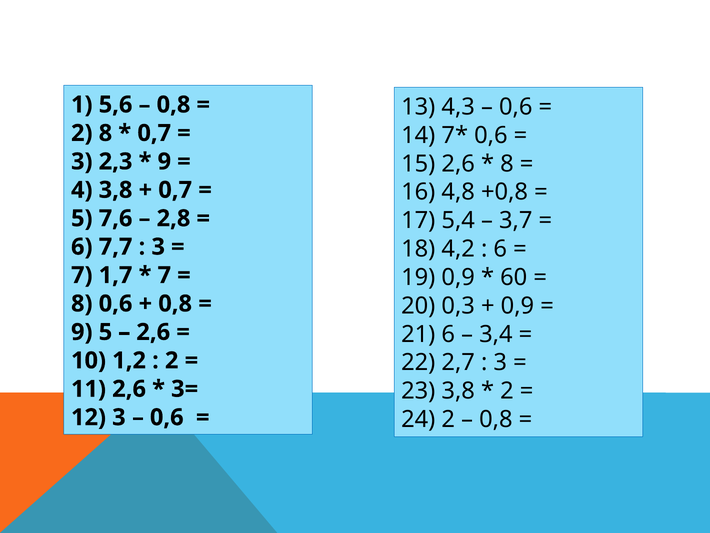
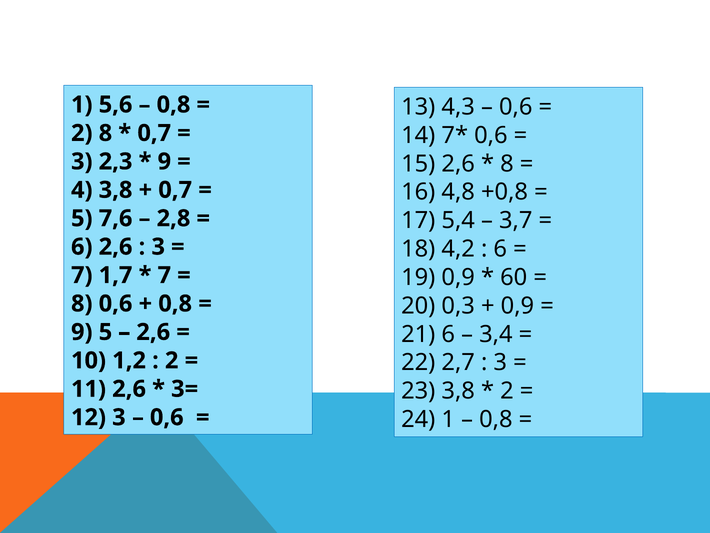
6 7,7: 7,7 -> 2,6 (116, 247)
24 2: 2 -> 1 (448, 419)
